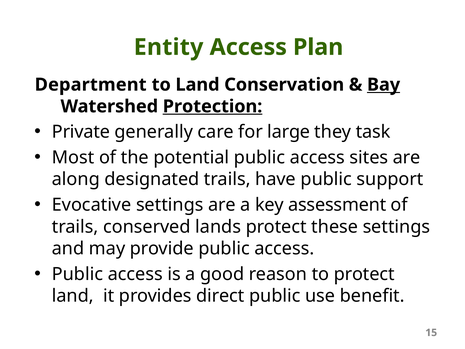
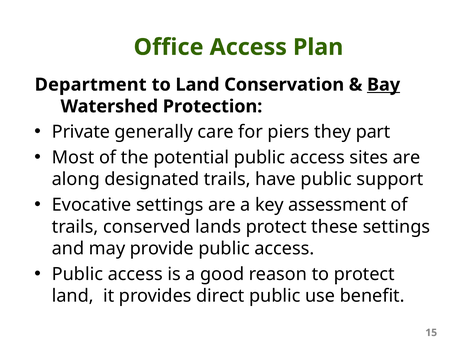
Entity: Entity -> Office (169, 47)
Protection underline: present -> none (213, 106)
large: large -> piers (289, 132)
task: task -> part (373, 132)
